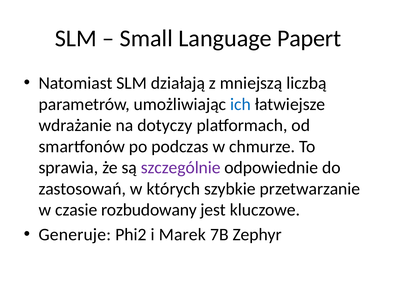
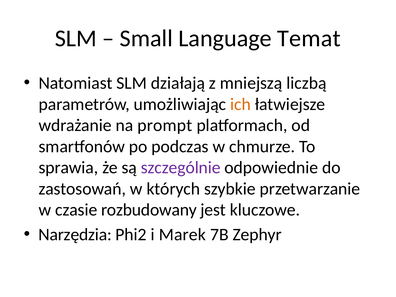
Papert: Papert -> Temat (309, 38)
ich colour: blue -> orange (241, 104)
dotyczy: dotyczy -> prompt (165, 125)
Generuje: Generuje -> Narzędzia (75, 234)
